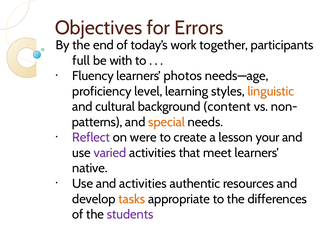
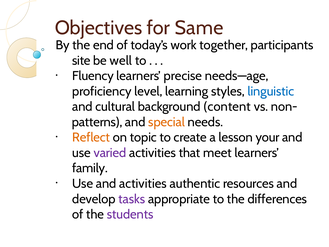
Errors: Errors -> Same (199, 28)
full: full -> site (81, 61)
with: with -> well (121, 61)
photos: photos -> precise (183, 76)
linguistic colour: orange -> blue (271, 91)
Reflect colour: purple -> orange (91, 137)
were: were -> topic (143, 137)
native: native -> family (90, 168)
tasks colour: orange -> purple (132, 199)
